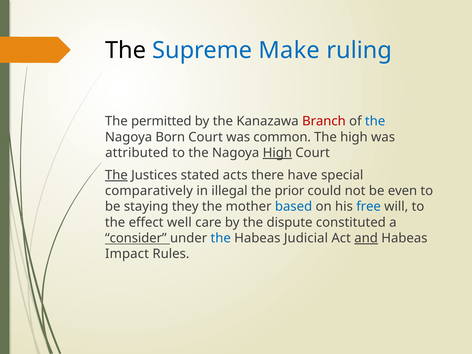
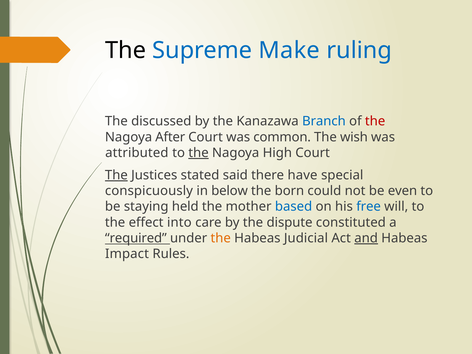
permitted: permitted -> discussed (161, 121)
Branch colour: red -> blue (324, 121)
the colour: blue -> red (375, 121)
Born: Born -> After (170, 137)
The high: high -> wish (354, 137)
the underline: none -> present (199, 153)
High underline: present -> none (277, 153)
acts: acts -> said (235, 175)
comparatively: comparatively -> conspicuously (149, 191)
illegal: illegal -> below (230, 191)
prior: prior -> born (289, 191)
they: they -> held (185, 207)
well: well -> into (179, 222)
consider: consider -> required (136, 238)
the colour: blue -> orange (221, 238)
